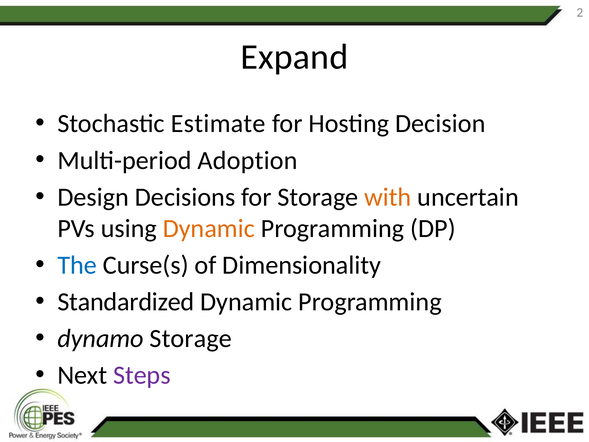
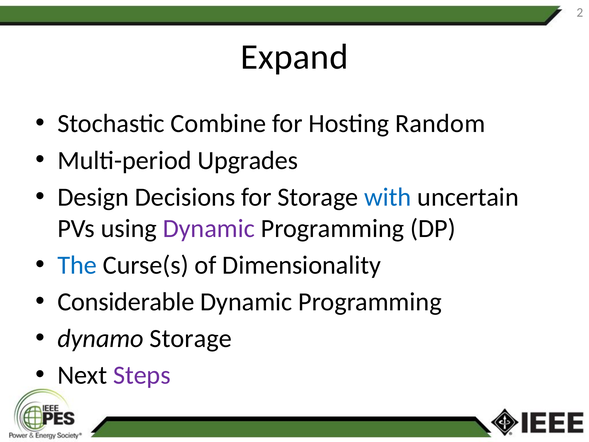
Estimate: Estimate -> Combine (218, 124)
Decision: Decision -> Random (440, 124)
Adoption: Adoption -> Upgrades (248, 160)
with colour: orange -> blue (388, 197)
Dynamic colour: orange -> purple (209, 228)
Standardized: Standardized -> Considerable (126, 302)
